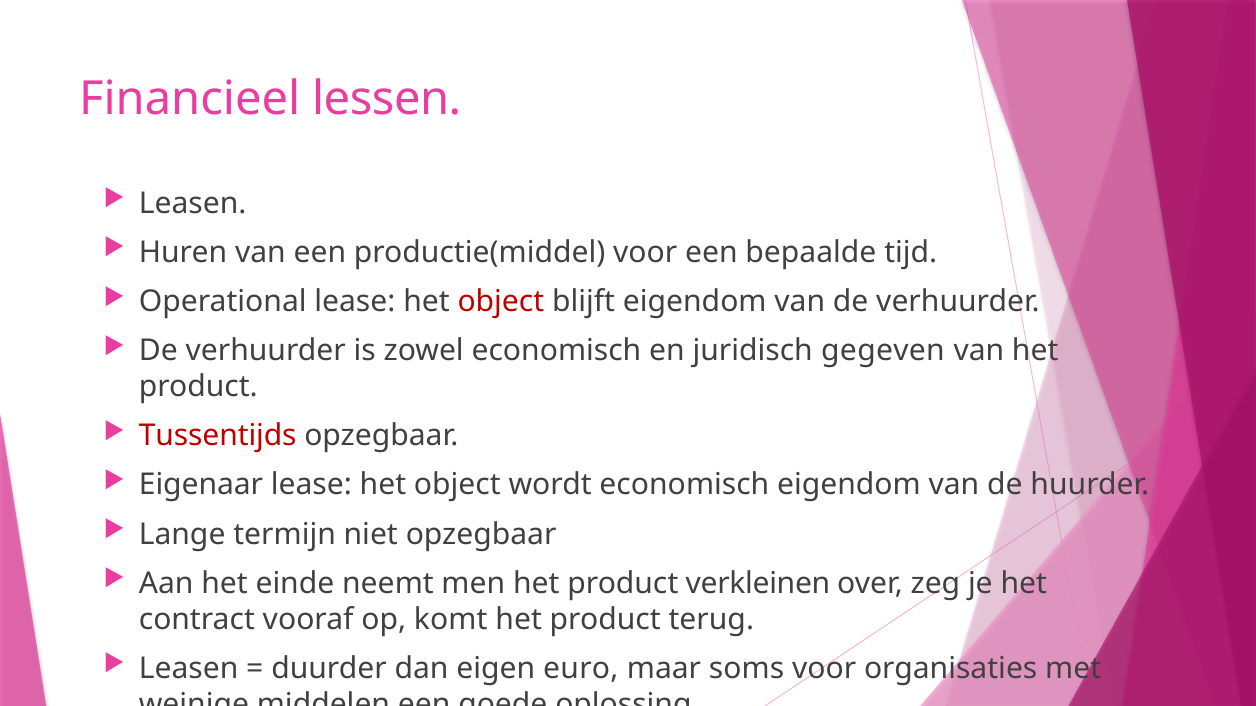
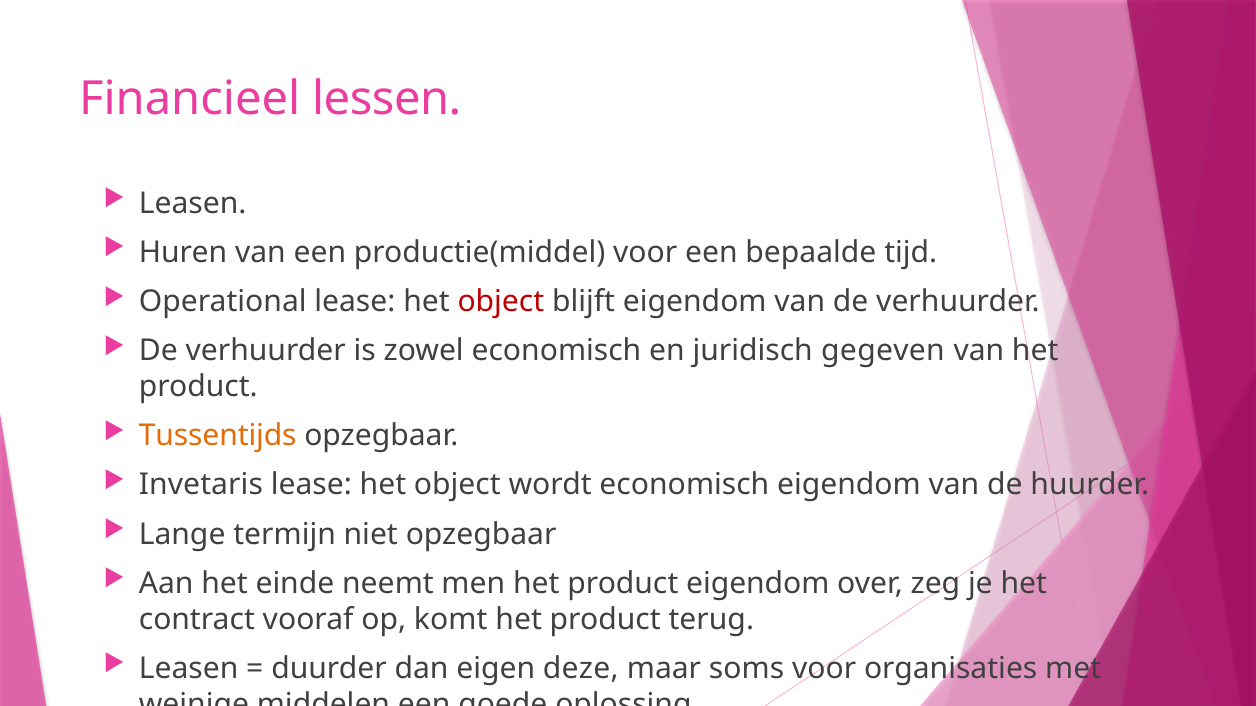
Tussentijds colour: red -> orange (218, 436)
Eigenaar: Eigenaar -> Invetaris (201, 485)
product verkleinen: verkleinen -> eigendom (758, 584)
euro: euro -> deze (581, 669)
